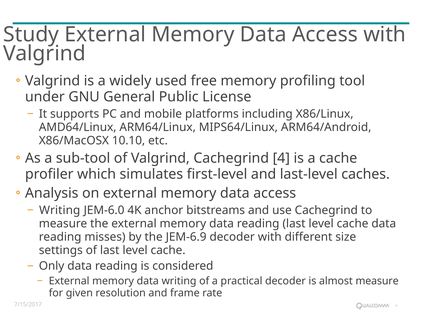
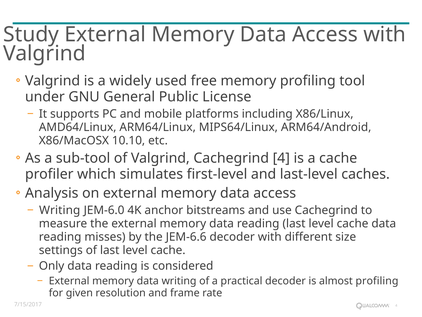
JEM-6.9: JEM-6.9 -> JEM-6.6 (186, 237)
almost measure: measure -> profiling (377, 280)
